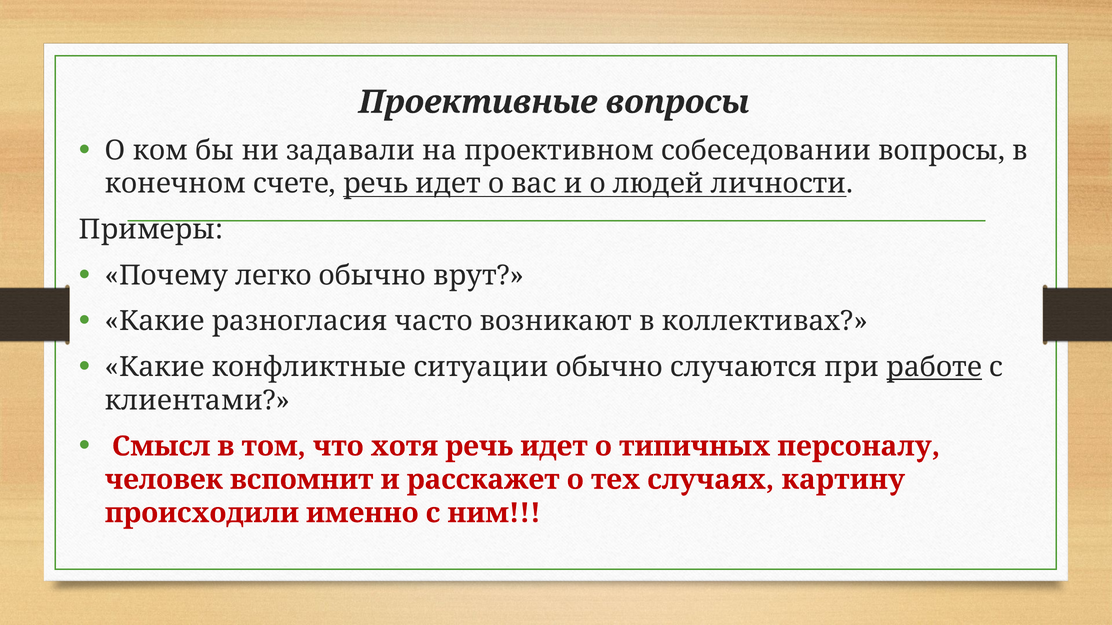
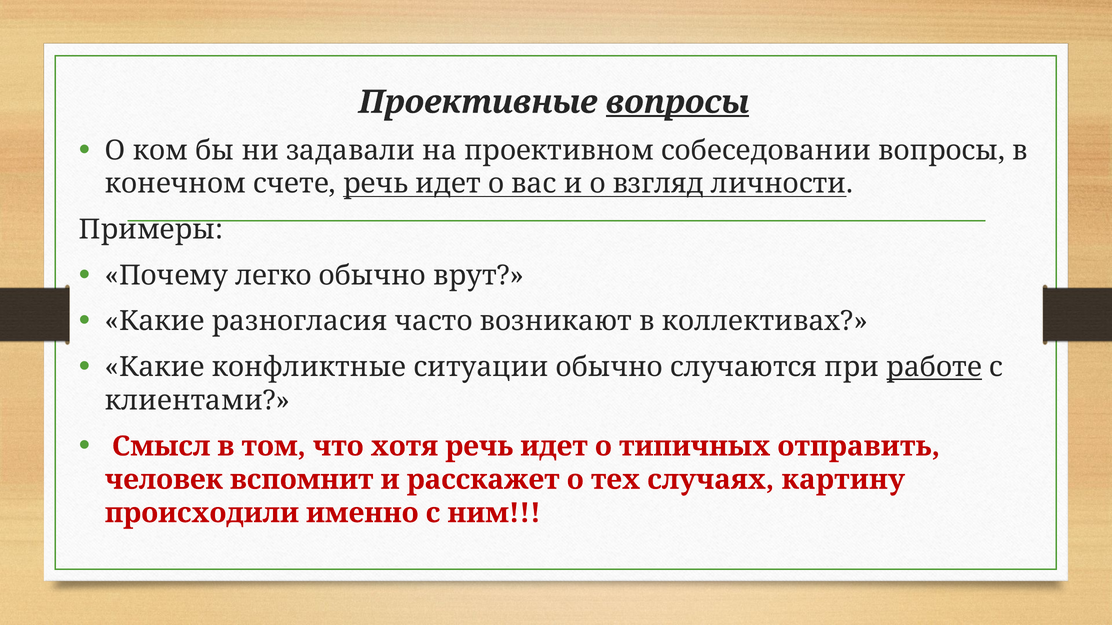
вопросы underline: none -> present (678, 102)
людей: людей -> взгляд (658, 184)
персоналу: персоналу -> отправить (859, 447)
